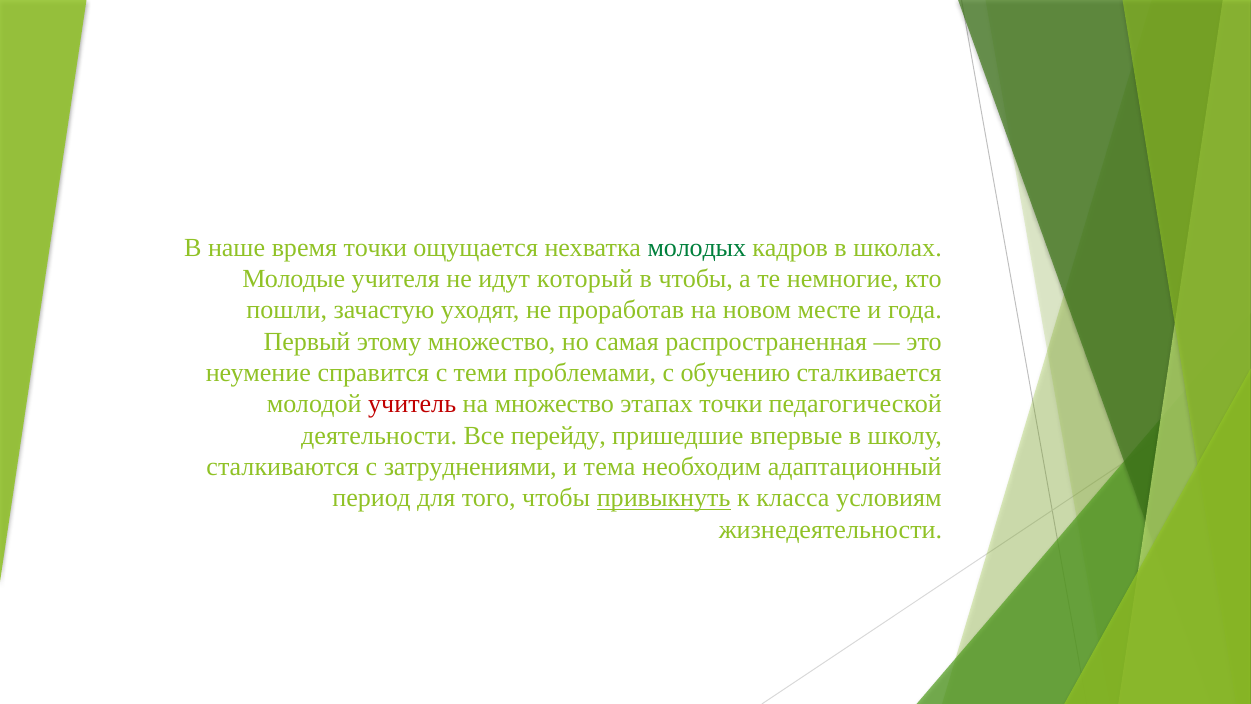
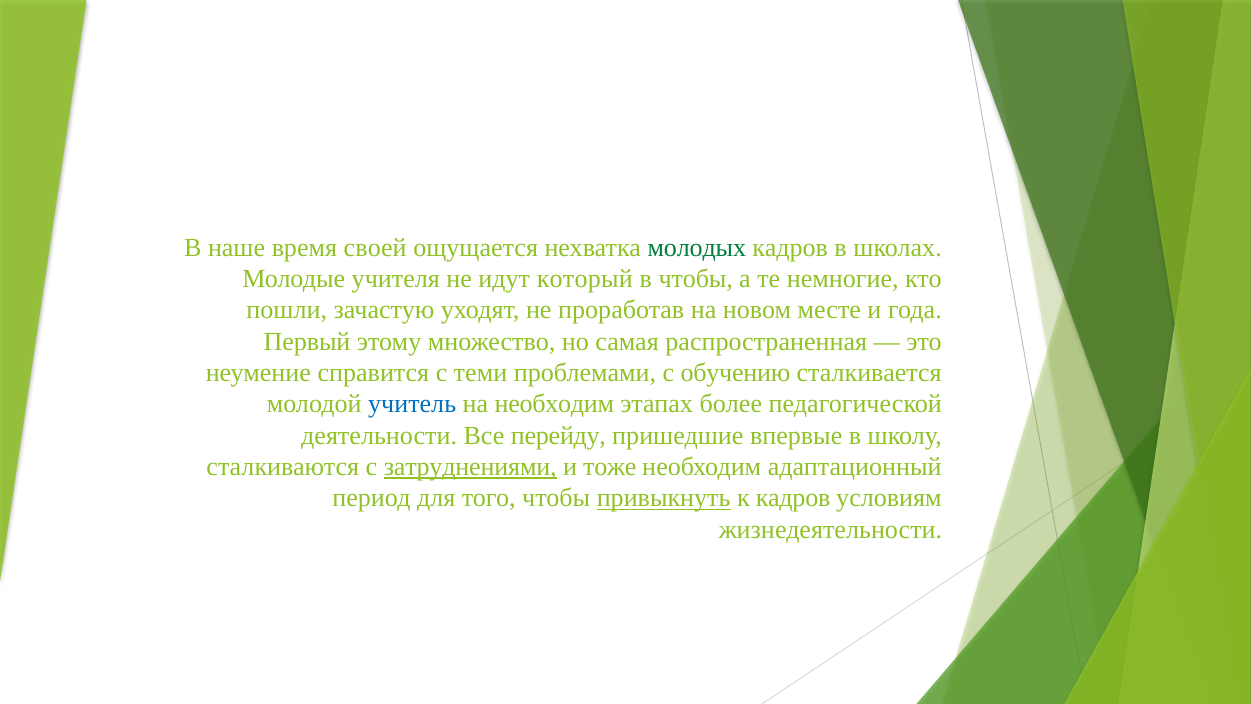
время точки: точки -> своей (375, 248)
учитель colour: red -> blue (412, 404)
на множество: множество -> необходим (554, 404)
этапах точки: точки -> более (731, 404)
затруднениями underline: none -> present (470, 467)
тема: тема -> тоже (610, 467)
к класса: класса -> кадров (793, 498)
